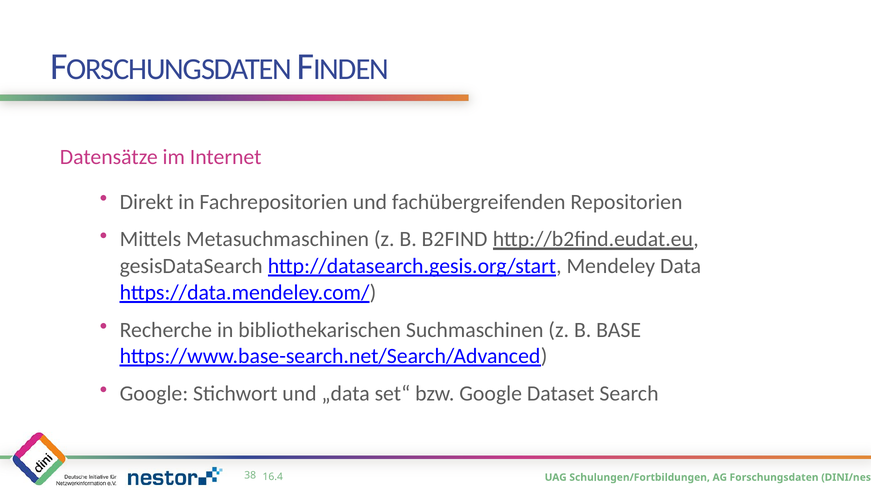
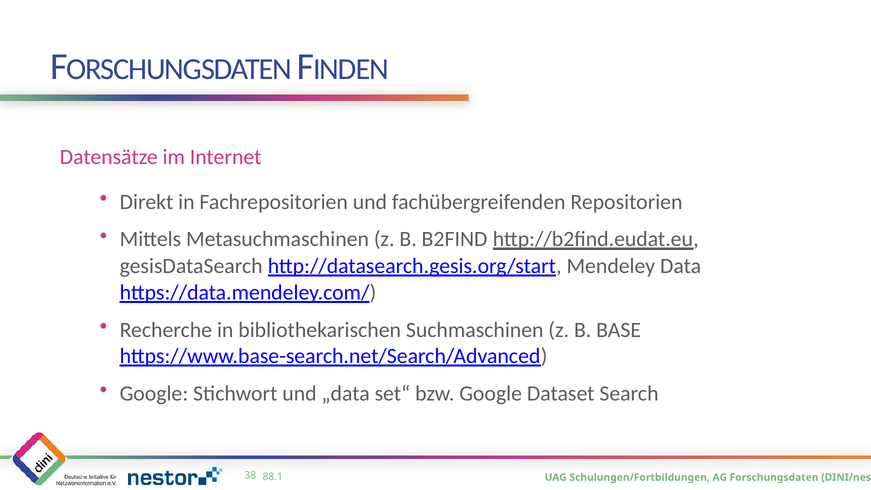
16.4: 16.4 -> 88.1 (273, 477)
